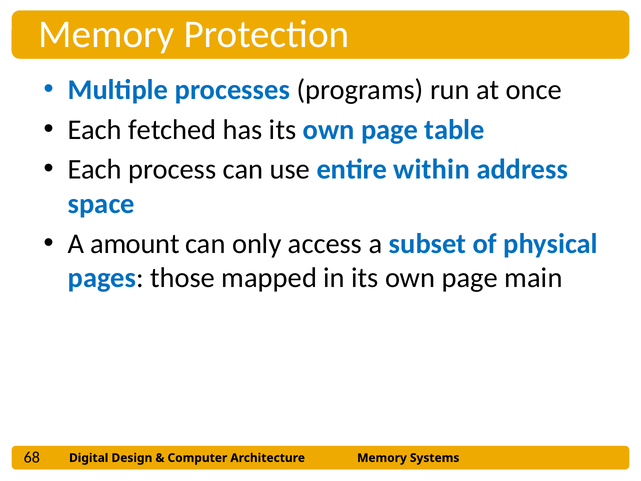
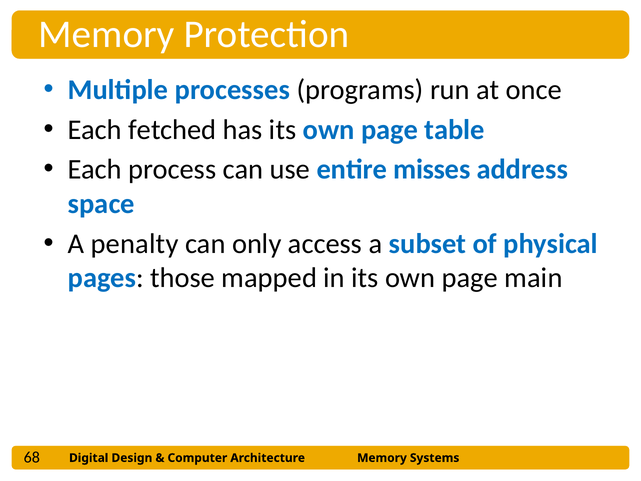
within: within -> misses (432, 169)
amount: amount -> penalty (135, 244)
